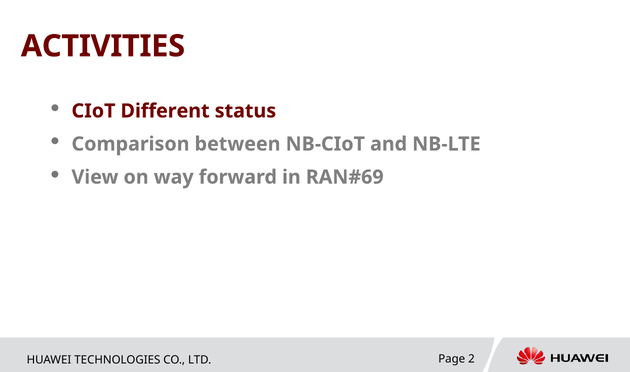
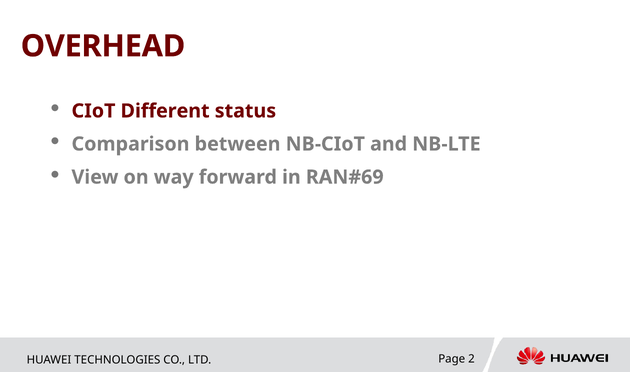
ACTIVITIES: ACTIVITIES -> OVERHEAD (103, 46)
